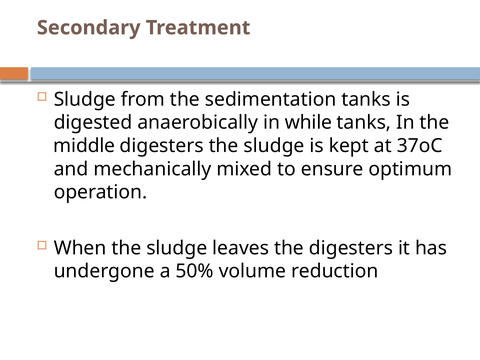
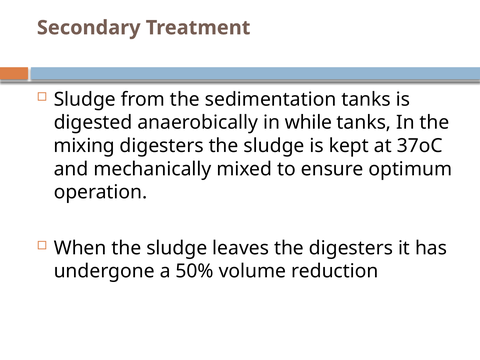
middle: middle -> mixing (84, 146)
